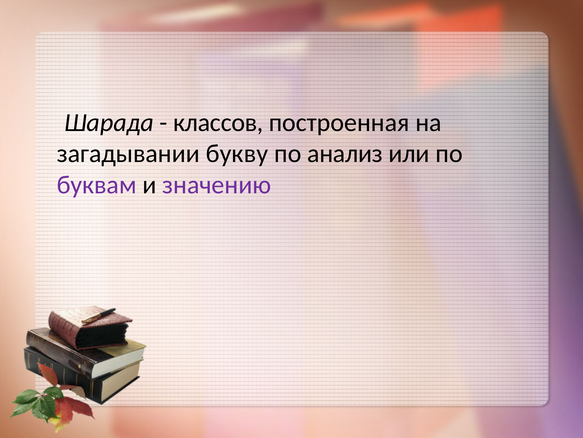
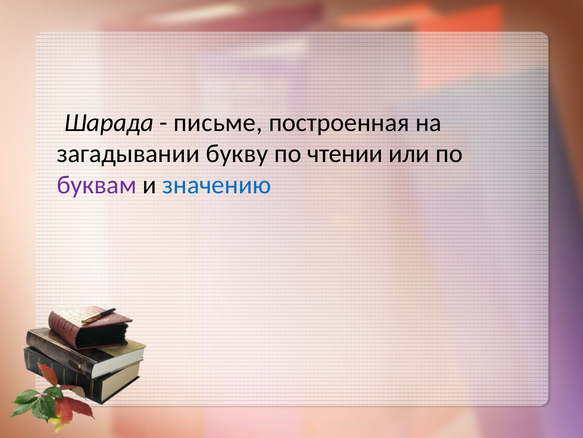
классов: классов -> письме (218, 122)
анализ: анализ -> чтении (345, 153)
значению colour: purple -> blue (217, 185)
